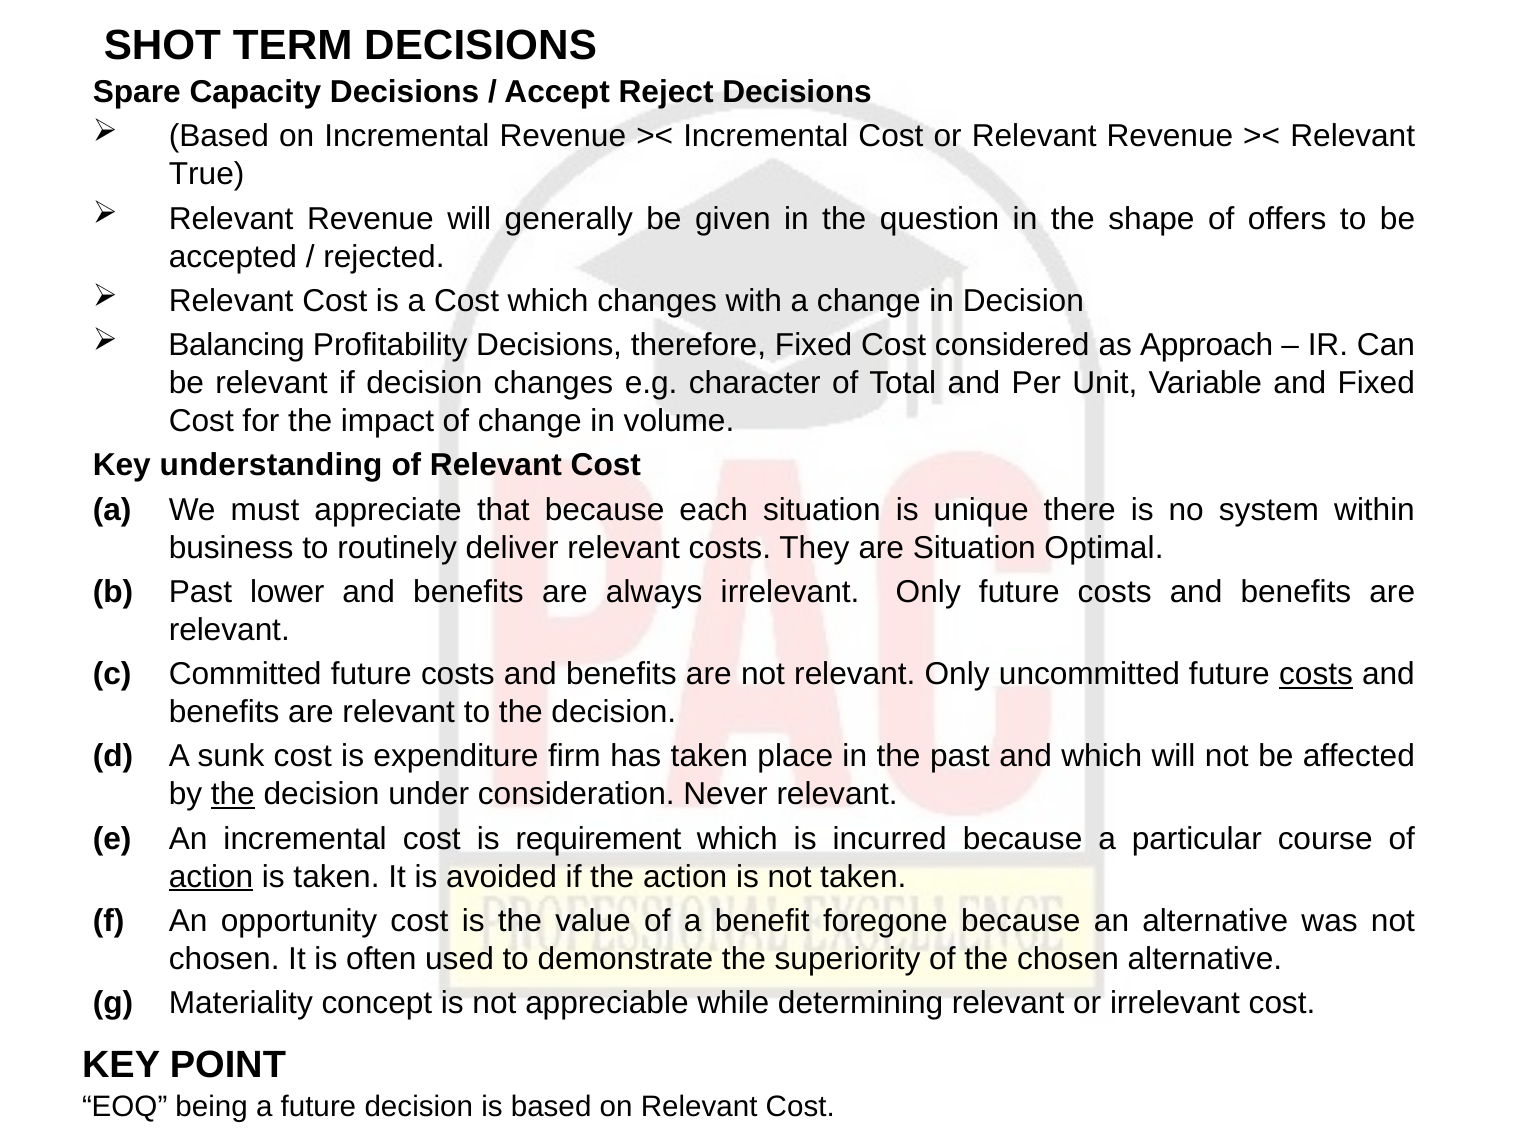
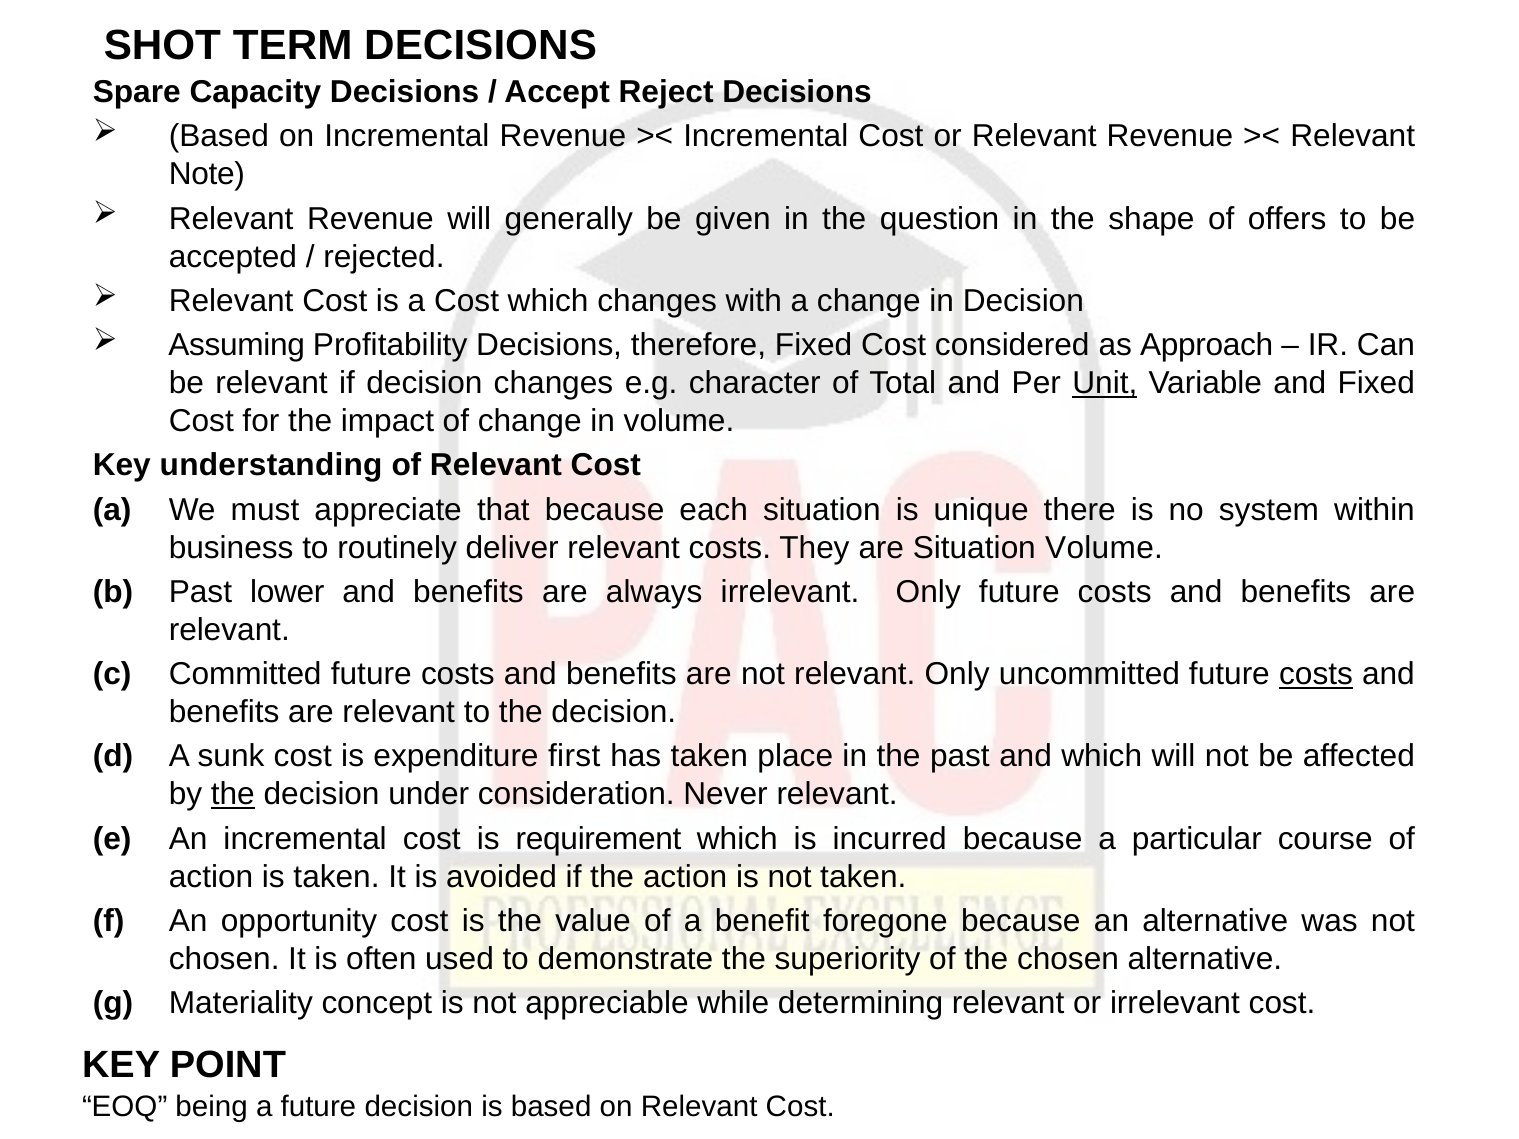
True: True -> Note (207, 174)
Balancing: Balancing -> Assuming (237, 345)
Unit underline: none -> present (1105, 383)
Situation Optimal: Optimal -> Volume (1104, 548)
firm: firm -> first (574, 757)
action underline: present -> none (211, 877)
